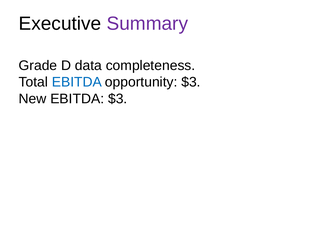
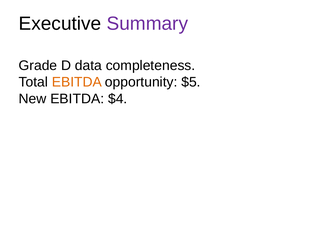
EBITDA colour: blue -> orange (77, 82)
opportunity $3: $3 -> $5 (191, 82)
EBITDA $3: $3 -> $4 (118, 99)
